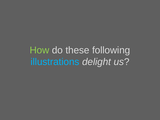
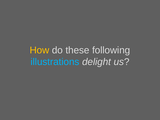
How colour: light green -> yellow (39, 50)
